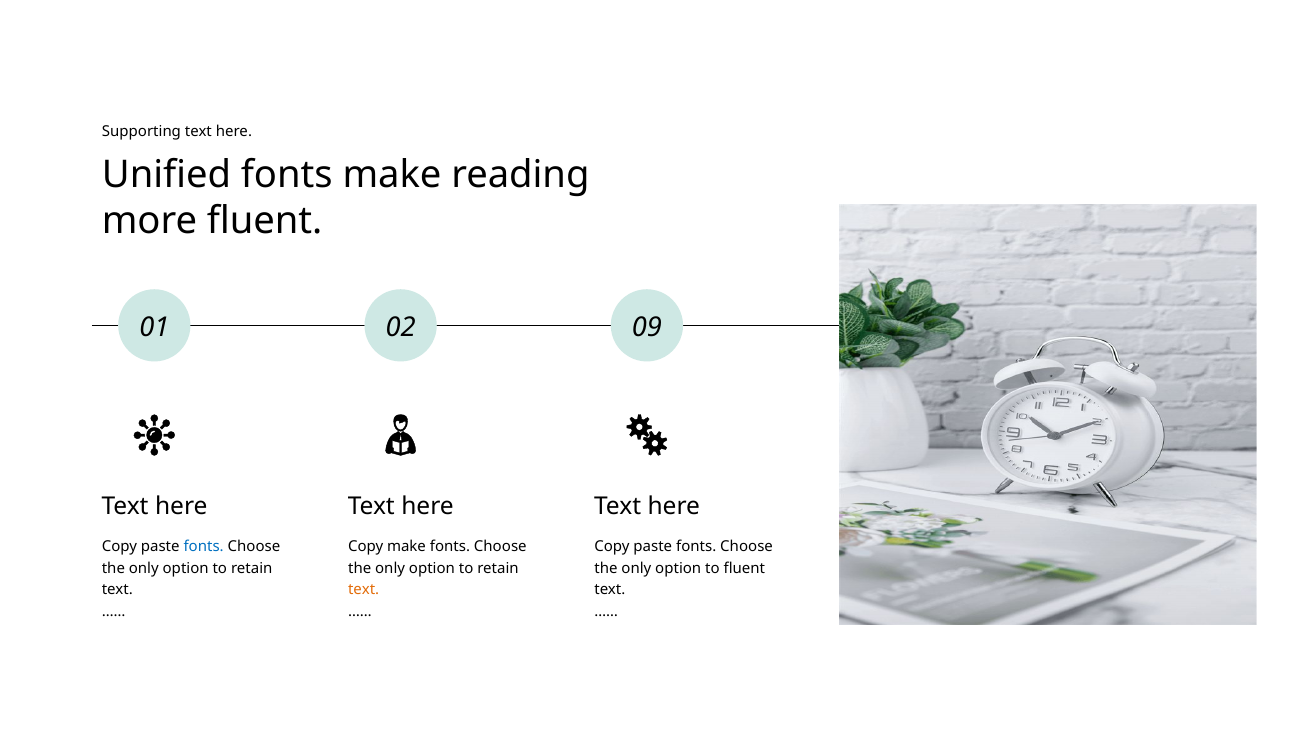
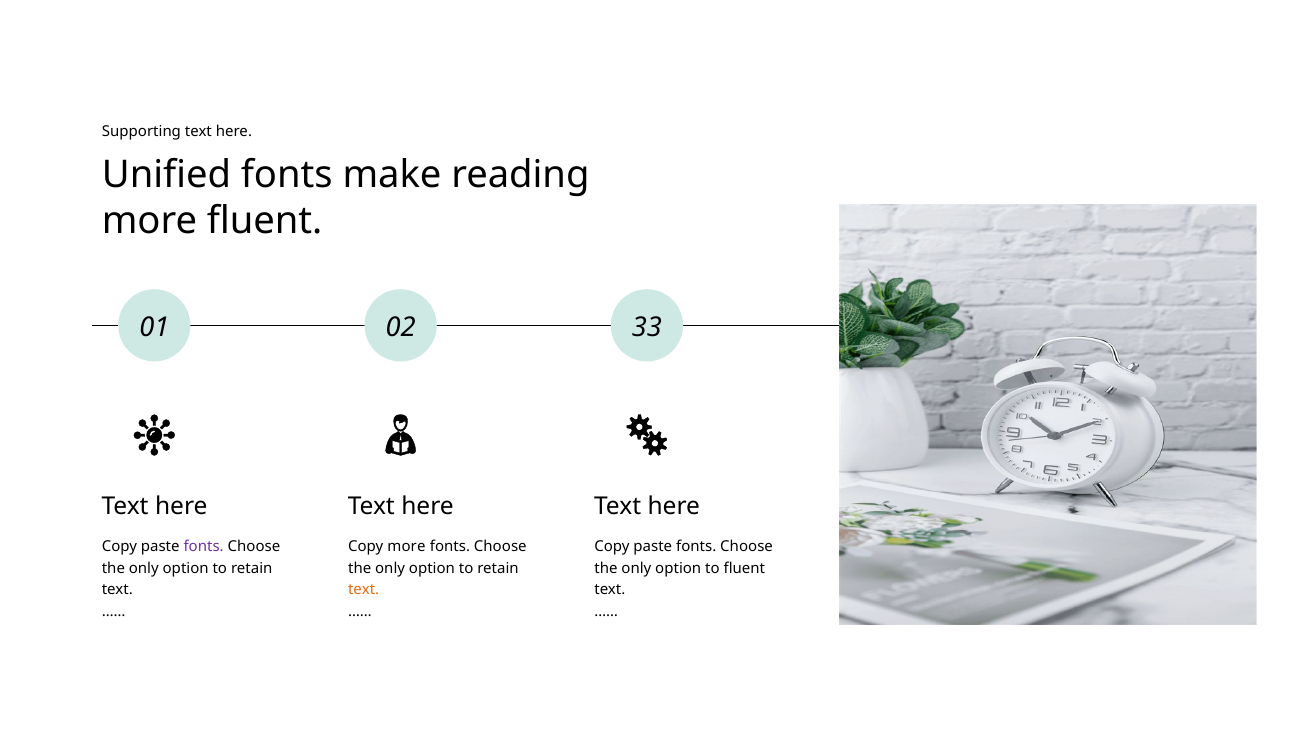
09: 09 -> 33 (647, 327)
fonts colour: blue -> purple (204, 547)
Copy make: make -> more (406, 547)
